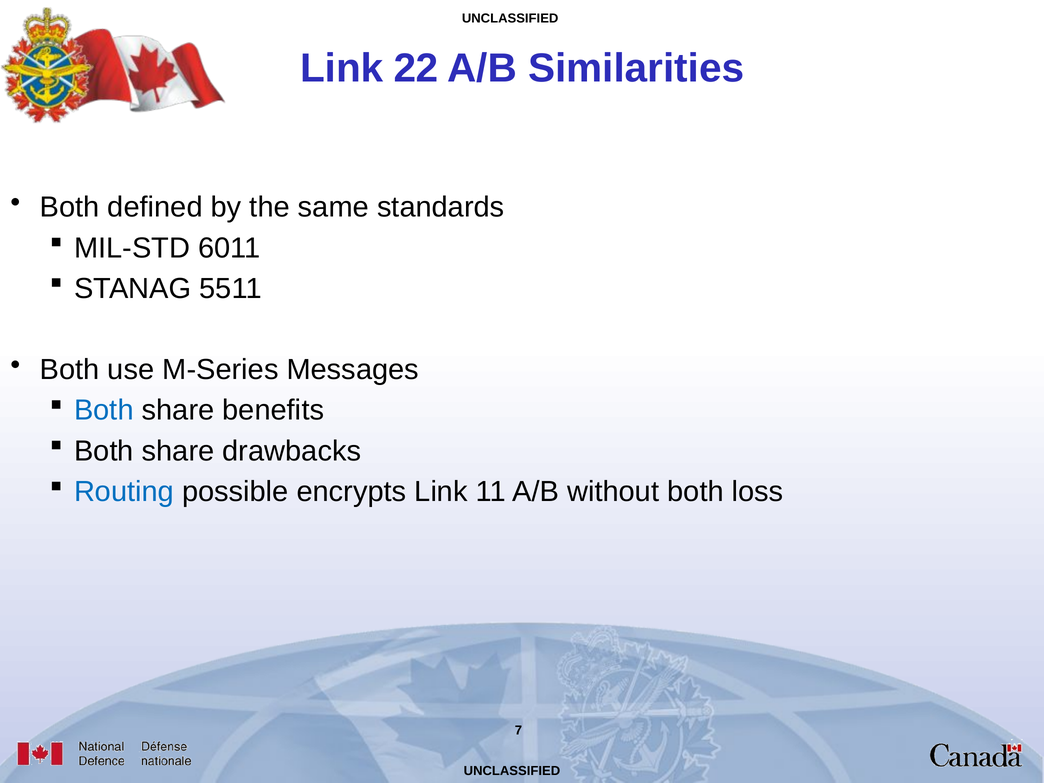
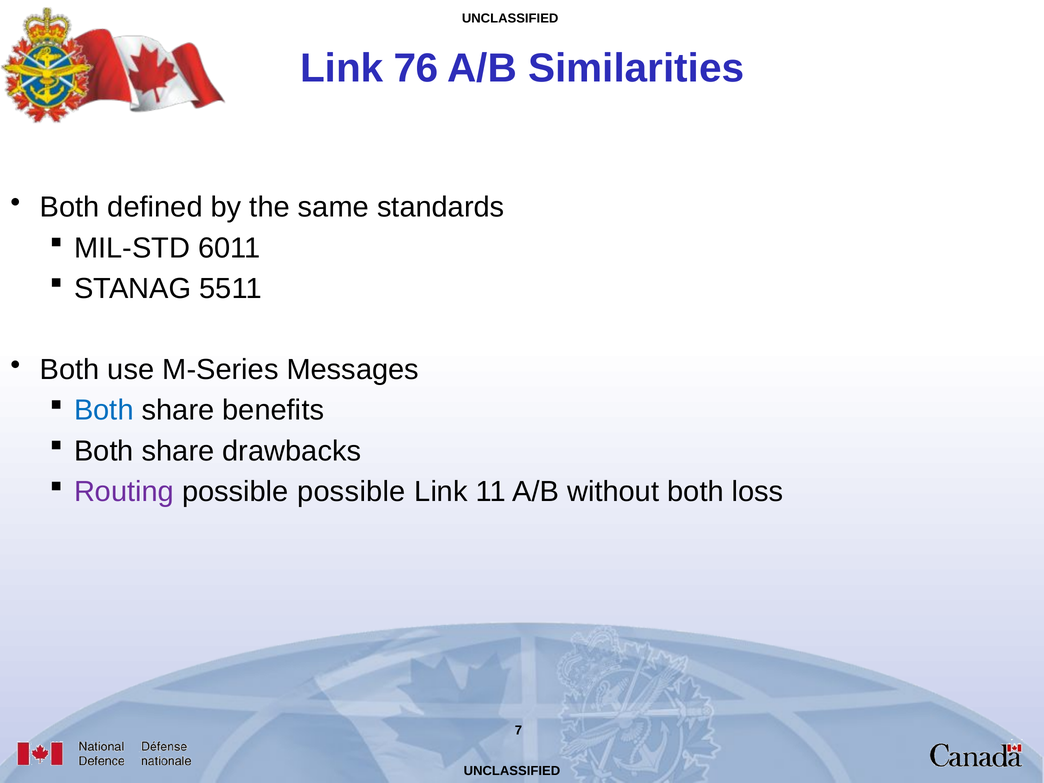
22: 22 -> 76 (416, 68)
Routing colour: blue -> purple (124, 492)
possible encrypts: encrypts -> possible (351, 492)
